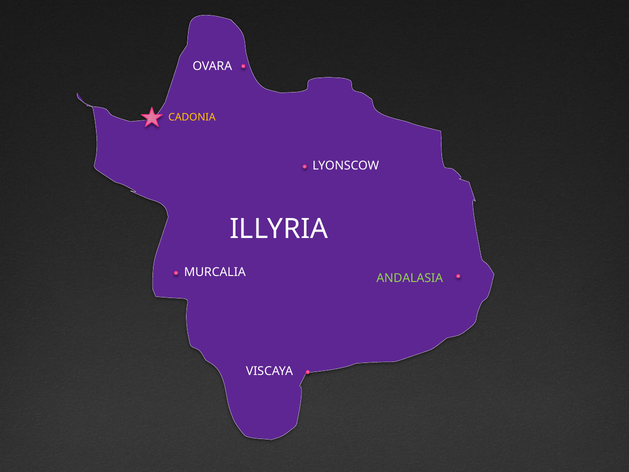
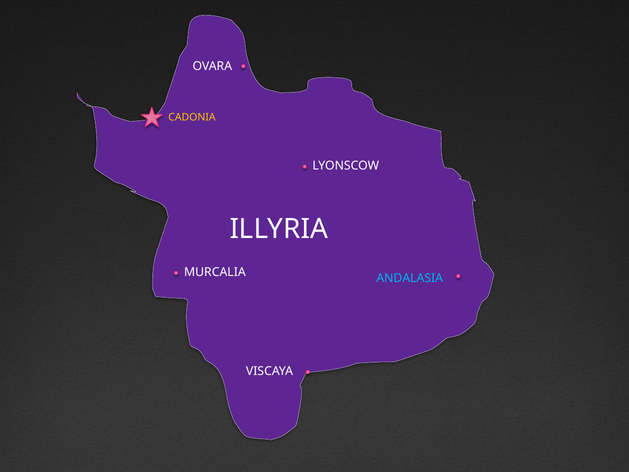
ANDALASIA colour: light green -> light blue (410, 278)
